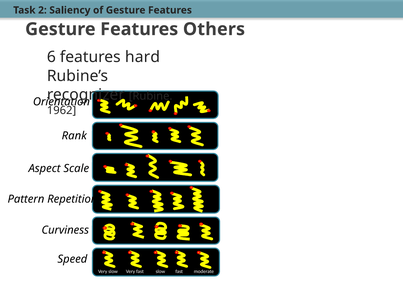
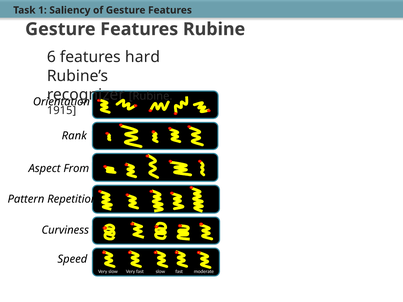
2: 2 -> 1 (42, 10)
Features Others: Others -> Rubine (214, 29)
1962: 1962 -> 1915 (62, 111)
Scale: Scale -> From (76, 169)
